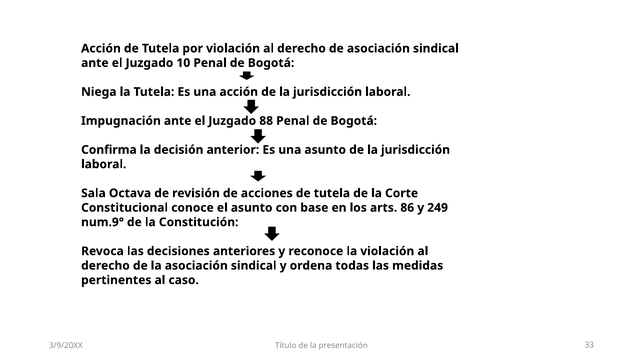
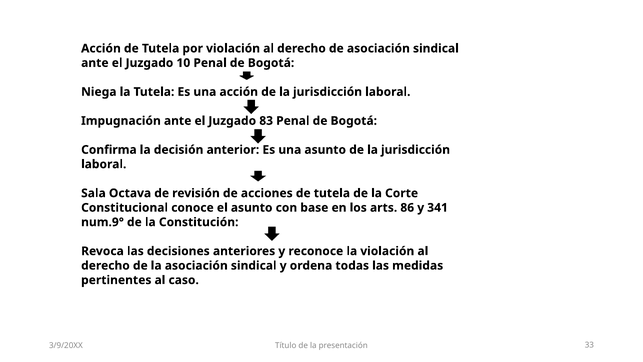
88: 88 -> 83 (266, 121)
249: 249 -> 341 (438, 208)
